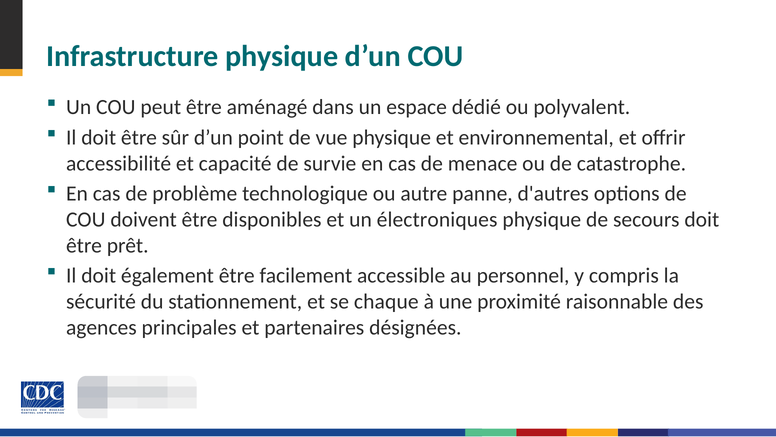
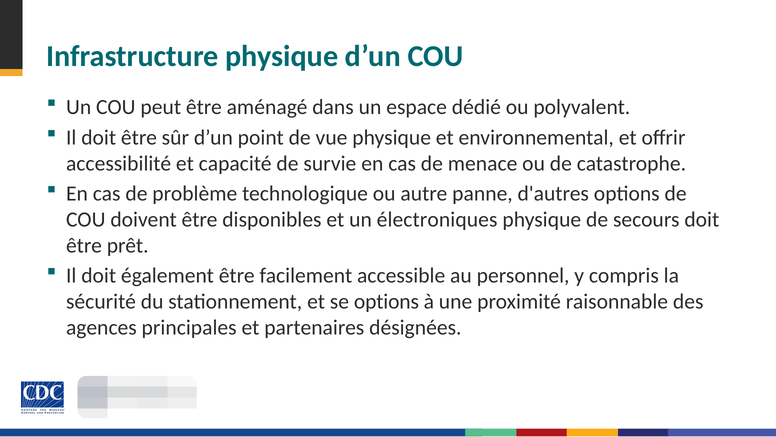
se chaque: chaque -> options (386, 301)
